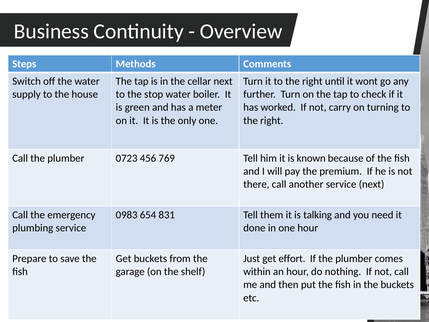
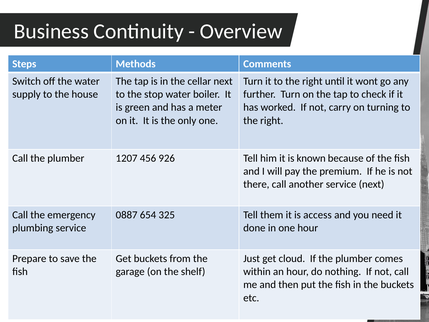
0723: 0723 -> 1207 (127, 158)
769: 769 -> 926 (167, 158)
0983: 0983 -> 0887 (127, 215)
831: 831 -> 325 (167, 215)
talking: talking -> access (318, 215)
effort: effort -> cloud (292, 258)
